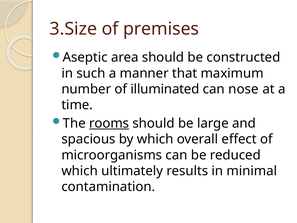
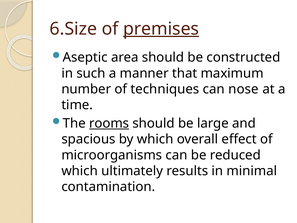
3.Size: 3.Size -> 6.Size (73, 29)
premises underline: none -> present (161, 29)
illuminated: illuminated -> techniques (165, 89)
